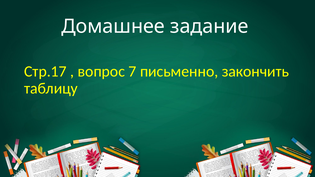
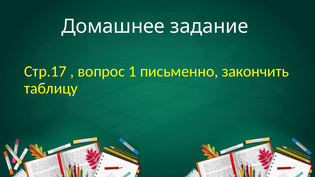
7: 7 -> 1 (132, 71)
